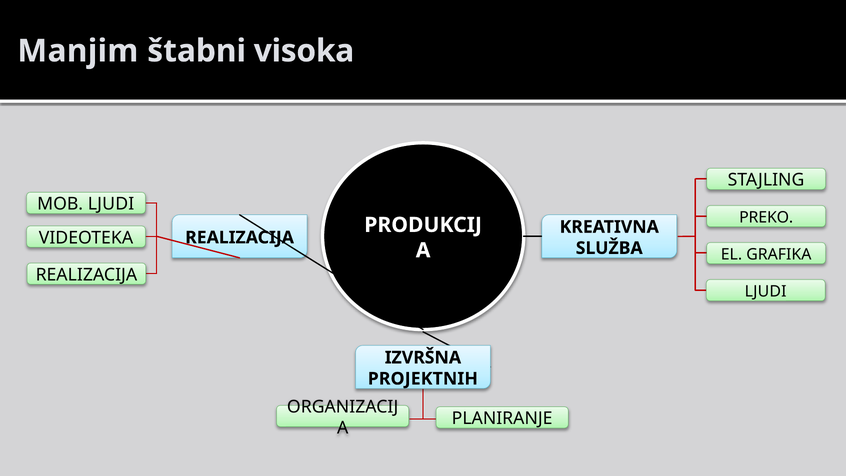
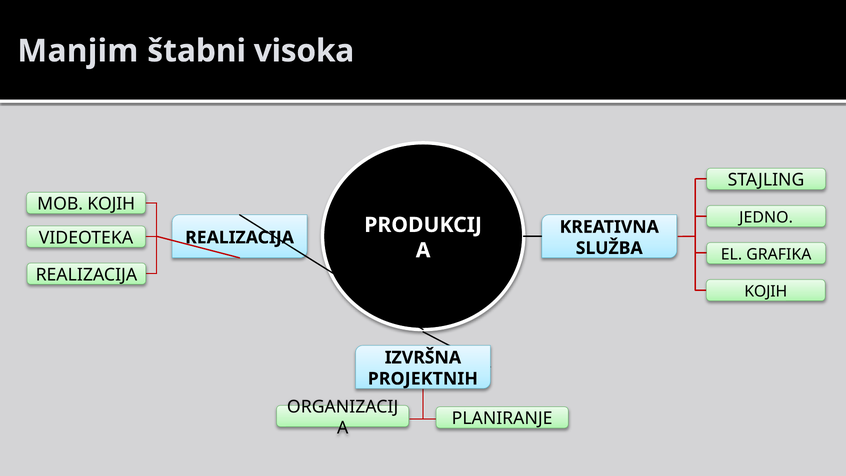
MOB LJUDI: LJUDI -> KOJIH (111, 204)
PREKO: PREKO -> JEDNO (766, 217)
LJUDI: LJUDI -> KOJIH (766, 291)
